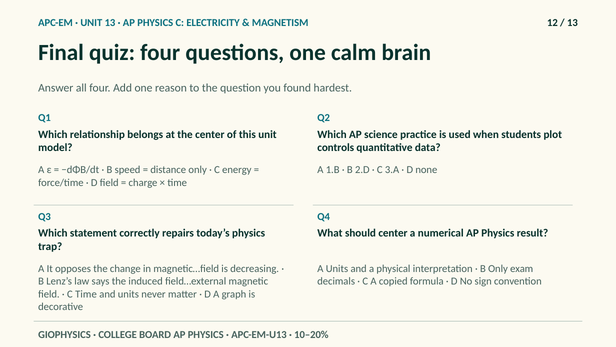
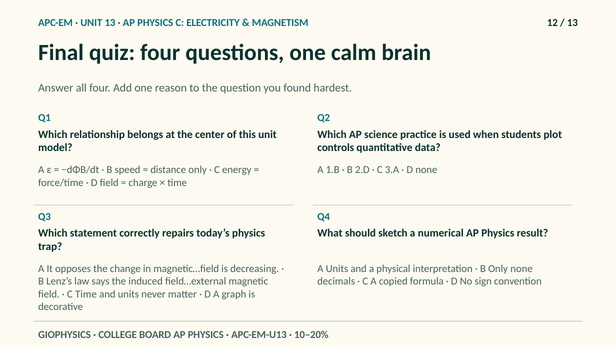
should center: center -> sketch (393, 233)
Only exam: exam -> none (522, 268)
